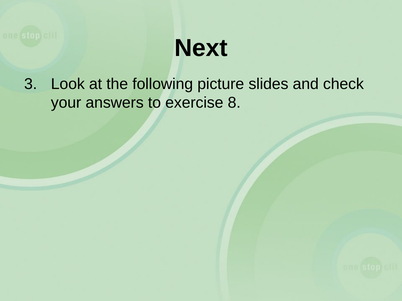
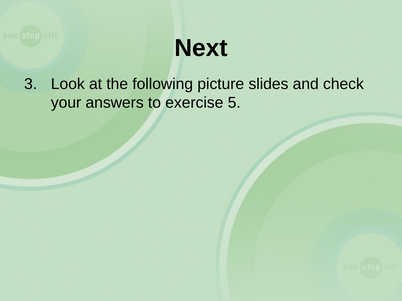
8: 8 -> 5 (234, 103)
